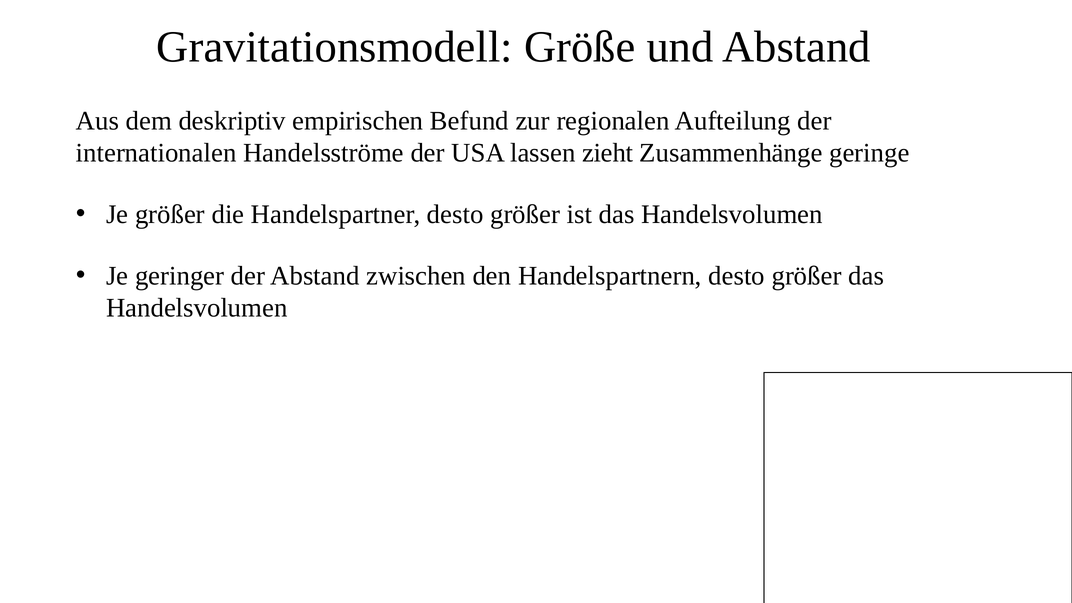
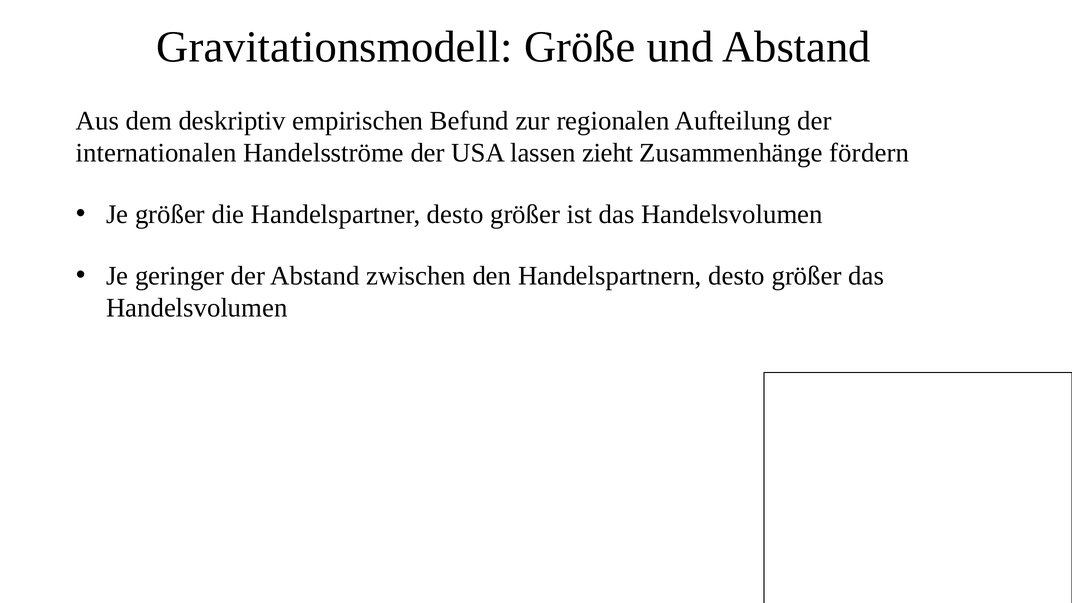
geringe: geringe -> fördern (869, 153)
